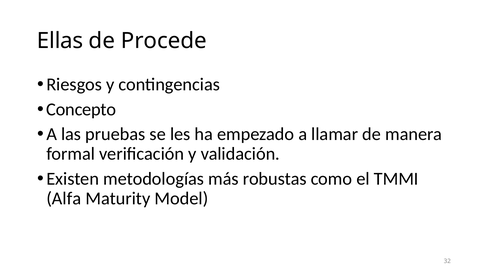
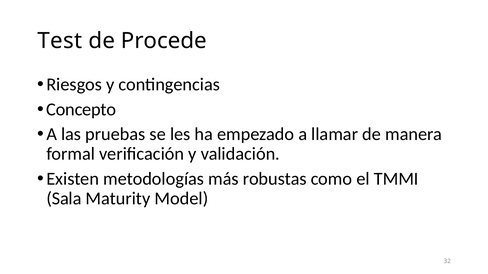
Ellas: Ellas -> Test (60, 41)
Alfa: Alfa -> Sala (64, 199)
